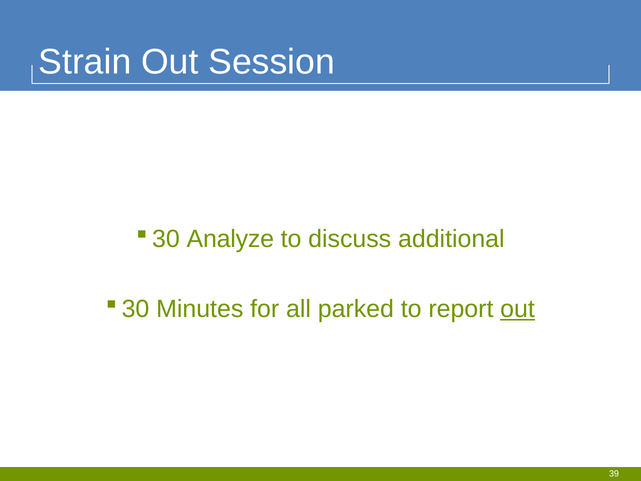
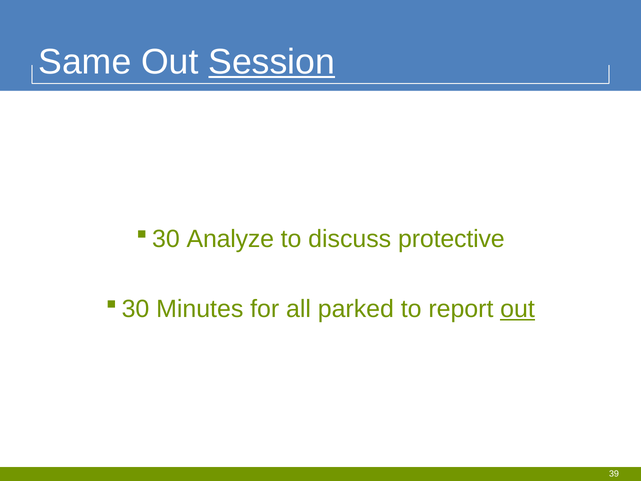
Strain: Strain -> Same (85, 62)
Session underline: none -> present (272, 62)
additional: additional -> protective (451, 239)
